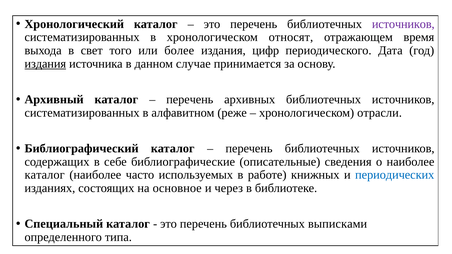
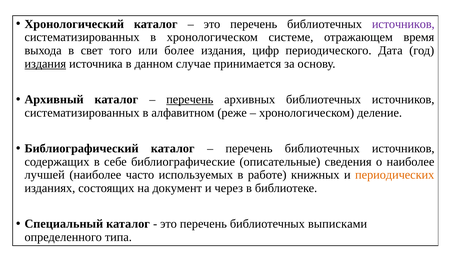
относят: относят -> системе (291, 37)
перечень underline: none -> present (190, 100)
отрасли: отрасли -> деление (380, 113)
каталог: каталог -> лучшей (45, 175)
периодических colour: blue -> orange (395, 175)
основное: основное -> документ (177, 188)
